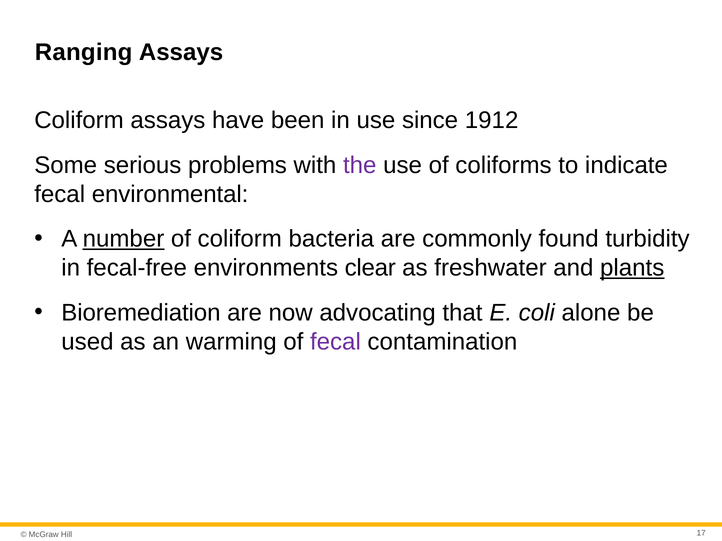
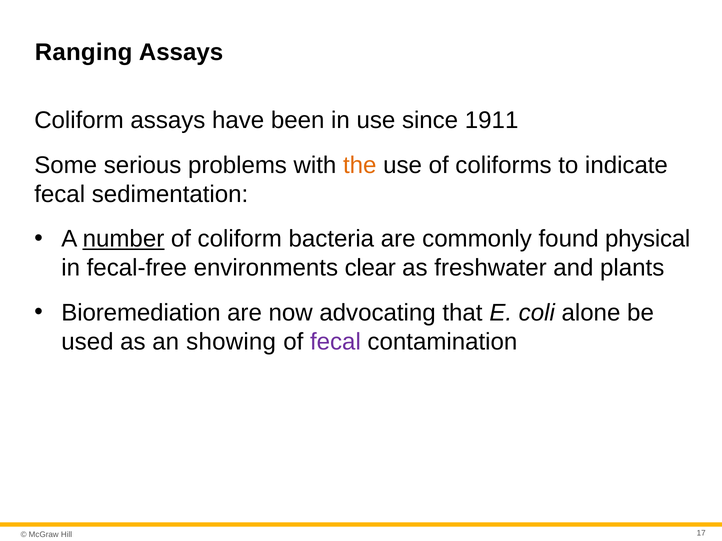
1912: 1912 -> 1911 (492, 121)
the colour: purple -> orange (360, 165)
environmental: environmental -> sedimentation (170, 194)
turbidity: turbidity -> physical (648, 239)
plants underline: present -> none (632, 268)
warming: warming -> showing (231, 342)
